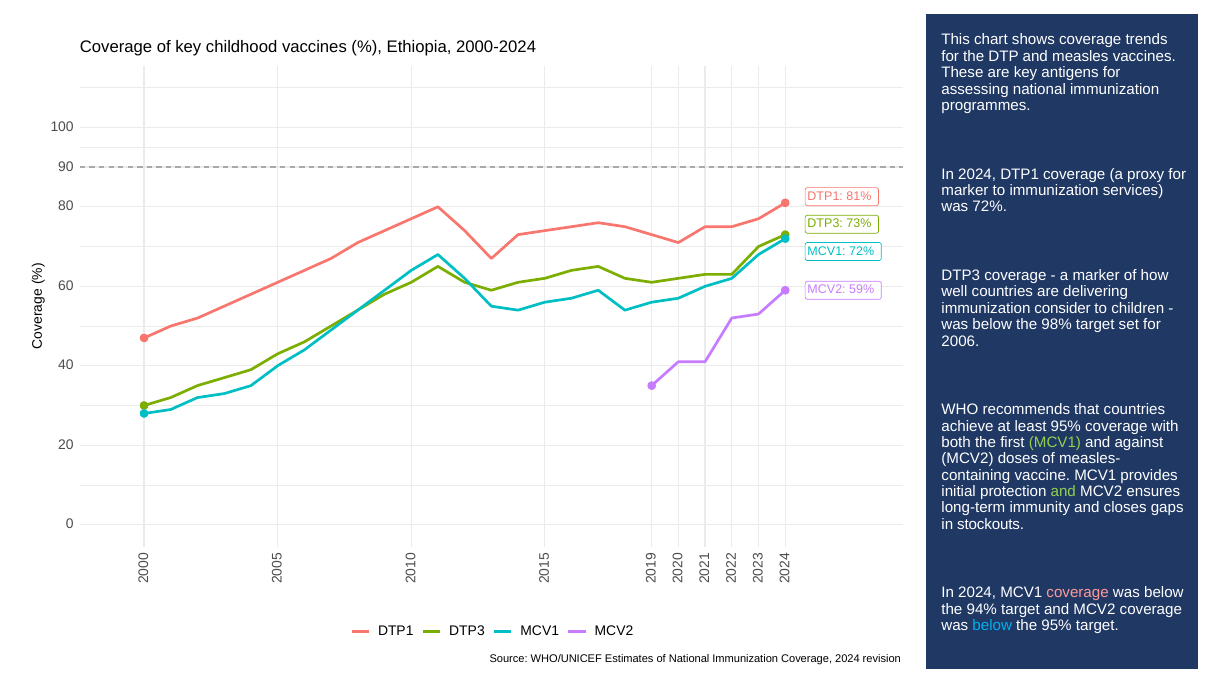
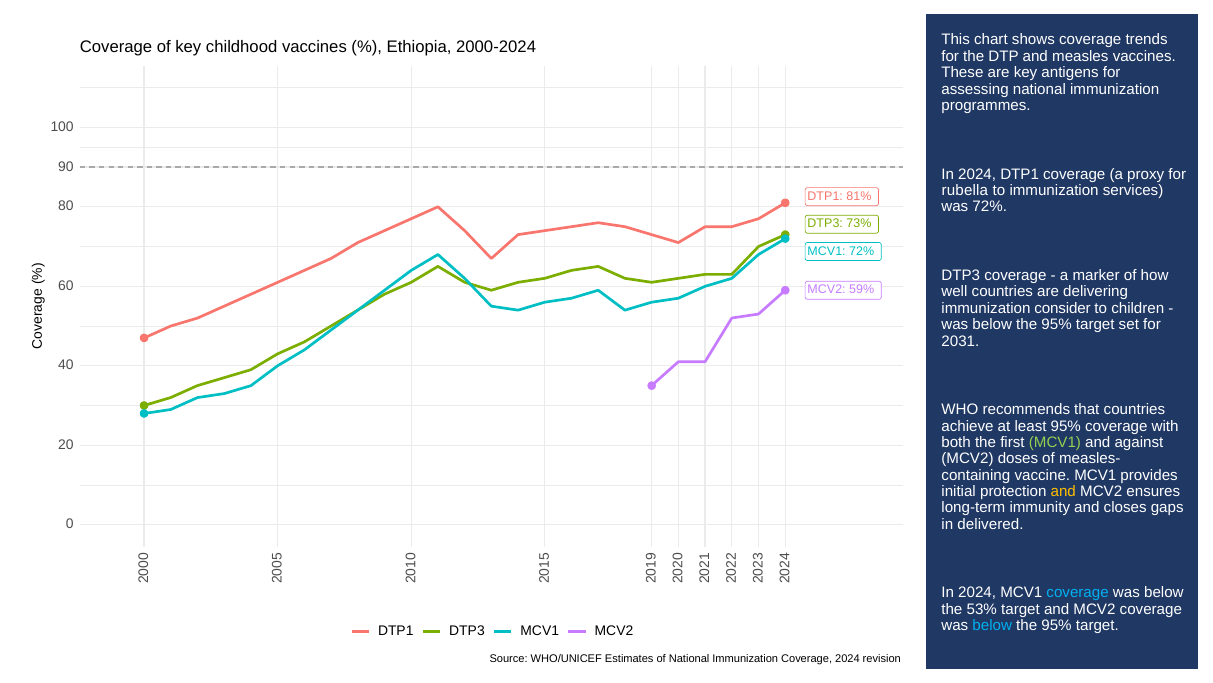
marker: marker -> rubella (965, 190)
98%: 98% -> 95% (1057, 324)
2006: 2006 -> 2031 (960, 341)
and colour: light green -> yellow (1063, 491)
stockouts: stockouts -> delivered (990, 524)
coverage colour: pink -> light blue (1078, 592)
94%: 94% -> 53% (982, 609)
